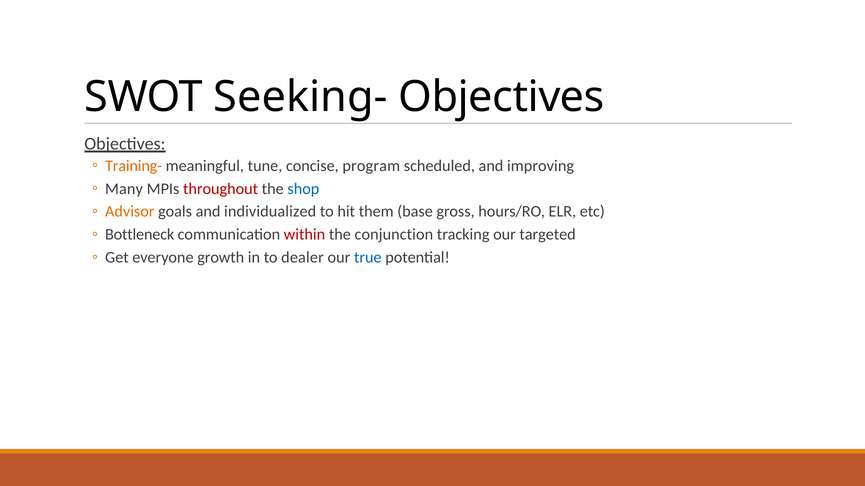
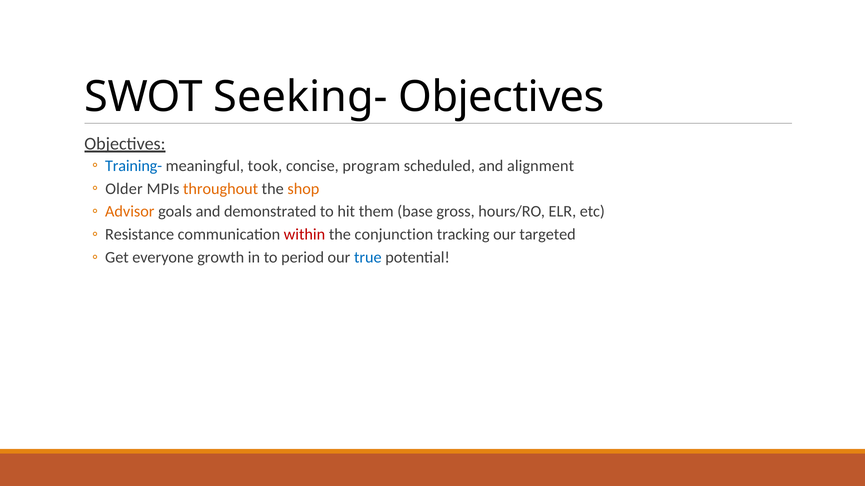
Training- colour: orange -> blue (134, 166)
tune: tune -> took (265, 166)
improving: improving -> alignment (541, 166)
Many: Many -> Older (124, 189)
throughout colour: red -> orange (221, 189)
shop colour: blue -> orange (303, 189)
individualized: individualized -> demonstrated (270, 212)
Bottleneck: Bottleneck -> Resistance (140, 235)
dealer: dealer -> period (303, 258)
